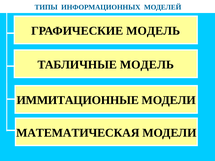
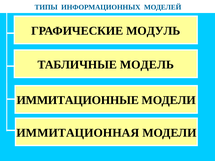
ГРАФИЧЕСКИЕ МОДЕЛЬ: МОДЕЛЬ -> МОДУЛЬ (153, 31)
МАТЕМАТИЧЕСКАЯ: МАТЕМАТИЧЕСКАЯ -> ИММИТАЦИОННАЯ (78, 133)
